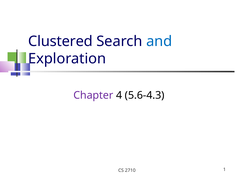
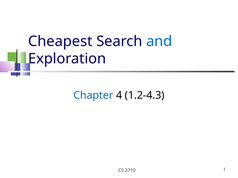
Clustered: Clustered -> Cheapest (60, 41)
Chapter colour: purple -> blue (93, 96)
5.6-4.3: 5.6-4.3 -> 1.2-4.3 (145, 96)
